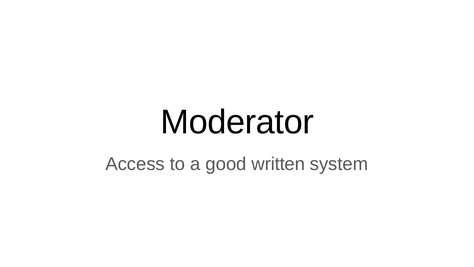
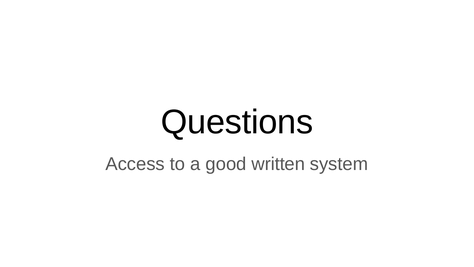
Moderator: Moderator -> Questions (237, 122)
